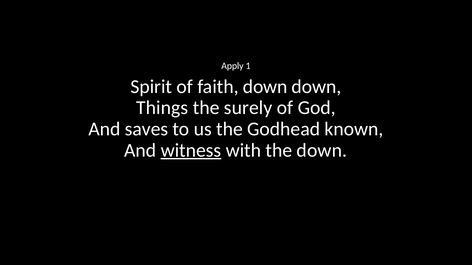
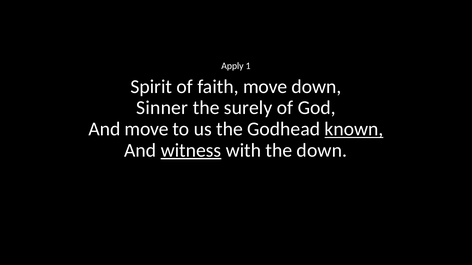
faith down: down -> move (265, 87)
Things: Things -> Sinner (162, 108)
And saves: saves -> move (147, 129)
known underline: none -> present (354, 129)
